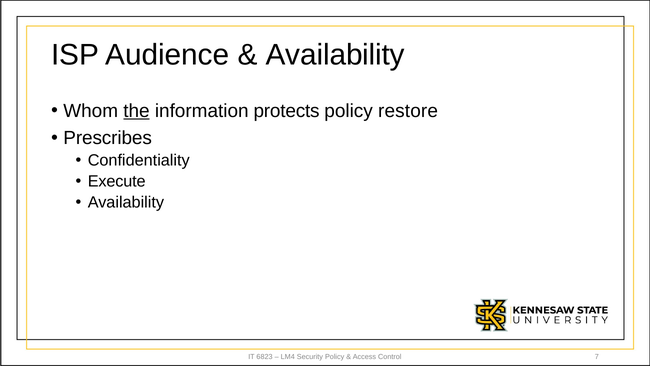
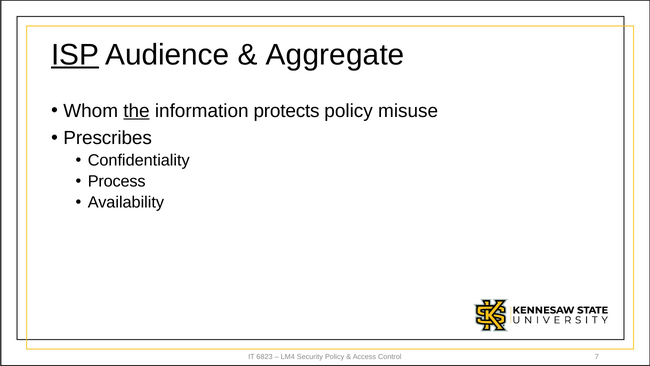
ISP underline: none -> present (75, 55)
Availability: Availability -> Aggregate (335, 55)
restore: restore -> misuse (408, 111)
Execute: Execute -> Process (117, 181)
